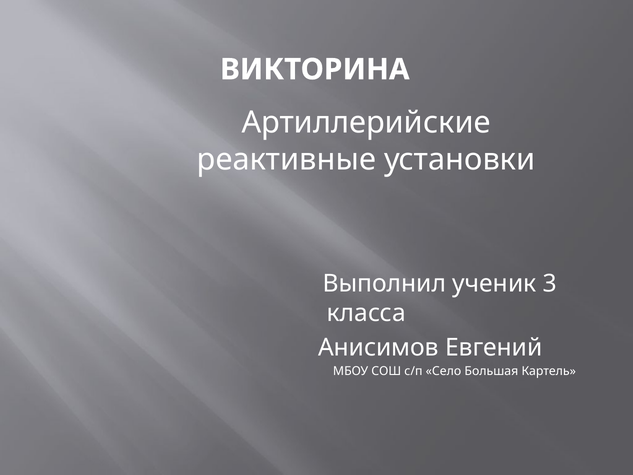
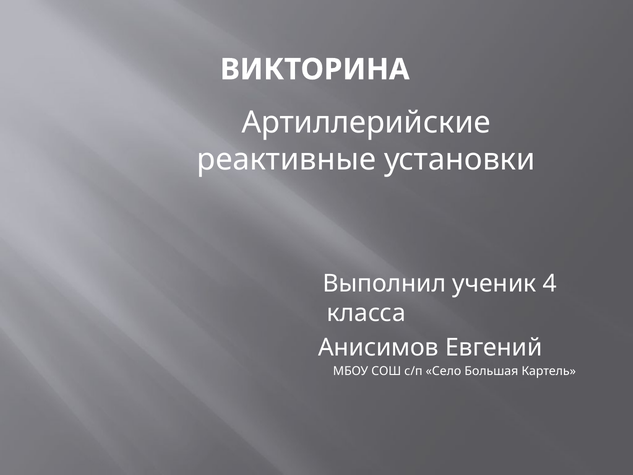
3: 3 -> 4 (550, 284)
